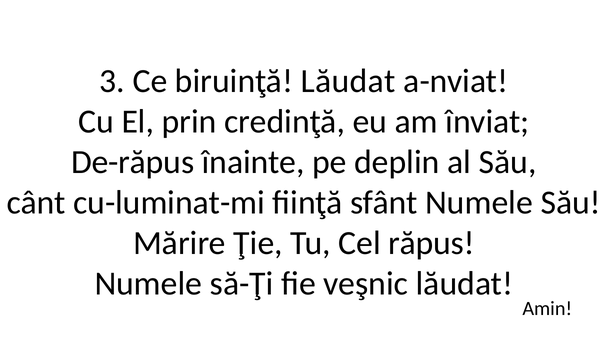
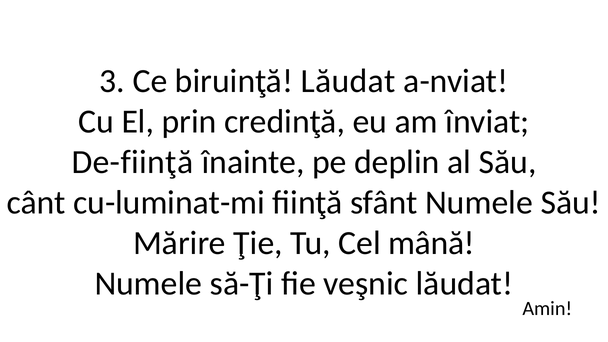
De-răpus: De-răpus -> De-fiinţă (132, 162)
răpus: răpus -> mână (432, 243)
